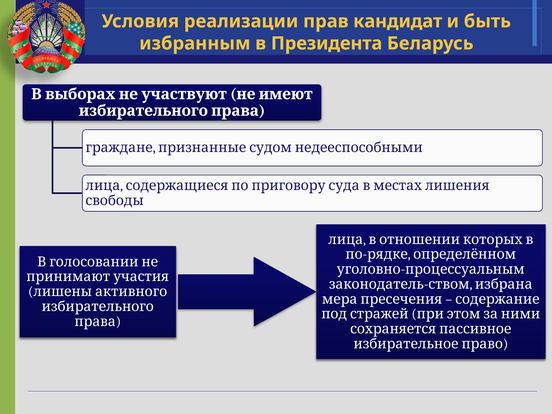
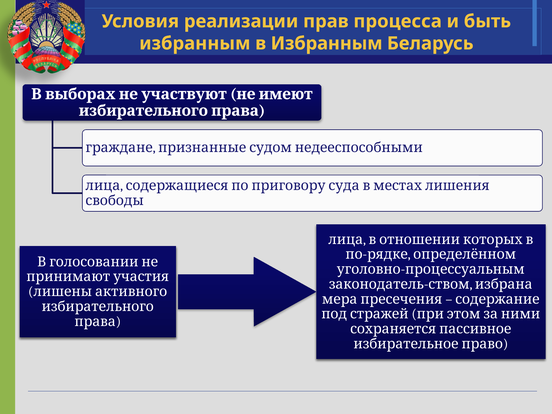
кандидат: кандидат -> процесса (398, 21)
в Президента: Президента -> Избранным (327, 43)
